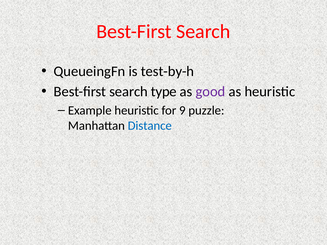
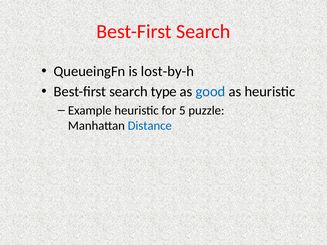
test-by-h: test-by-h -> lost-by-h (167, 71)
good colour: purple -> blue (210, 92)
9: 9 -> 5 (182, 110)
